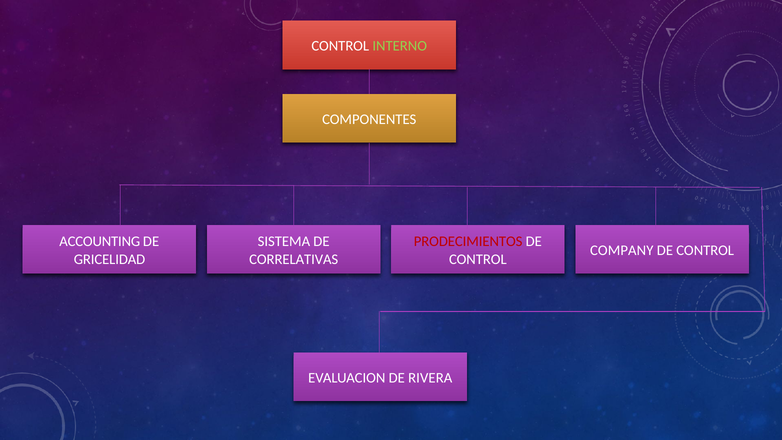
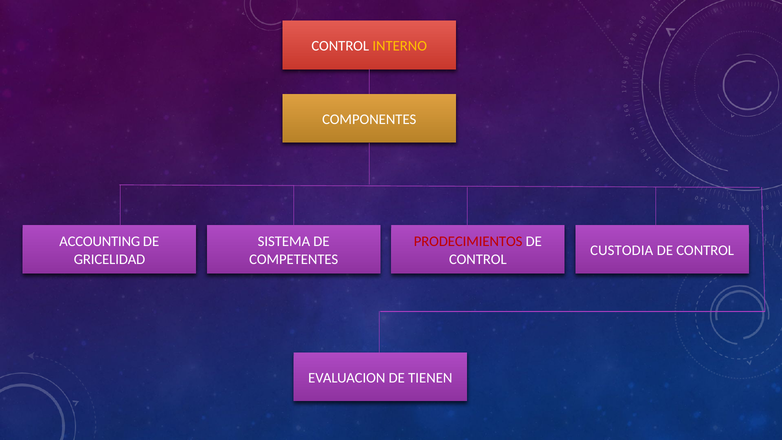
INTERNO colour: light green -> yellow (400, 46)
COMPANY: COMPANY -> CUSTODIA (622, 250)
CORRELATIVAS: CORRELATIVAS -> COMPETENTES (294, 259)
RIVERA: RIVERA -> TIENEN (430, 378)
